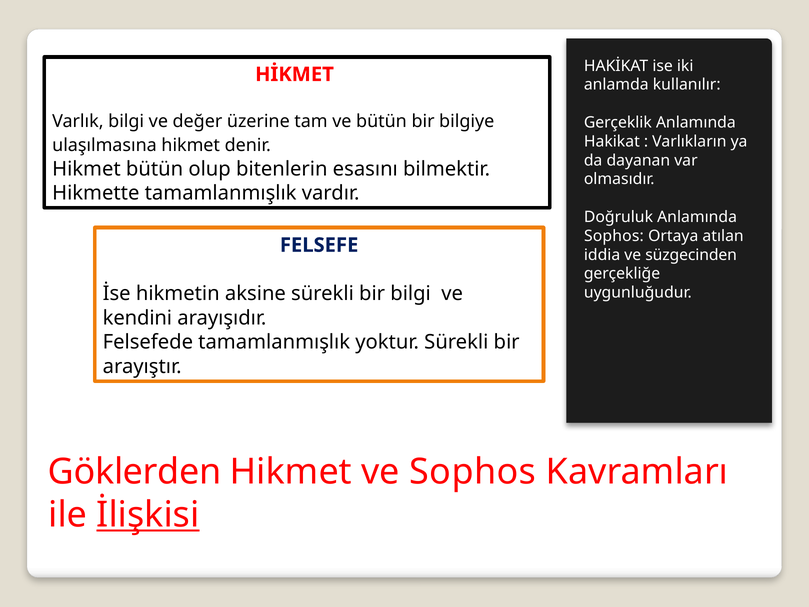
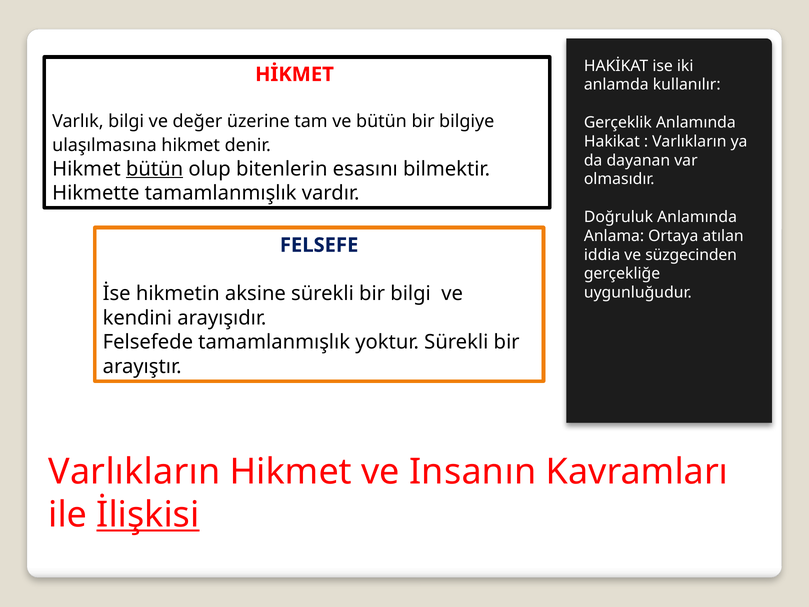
bütün underline: none -> present (155, 169)
Sophos: Sophos -> Anlama (614, 236)
Göklerden: Göklerden -> Varlıkların (134, 471)
ve Sophos: Sophos -> Insanın (473, 471)
